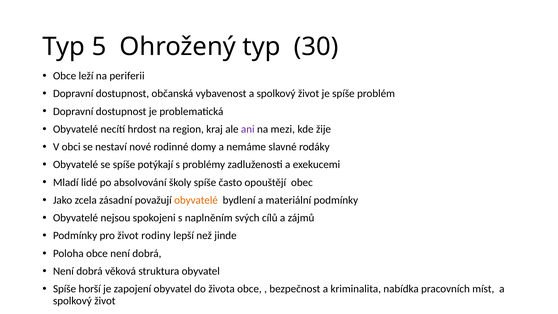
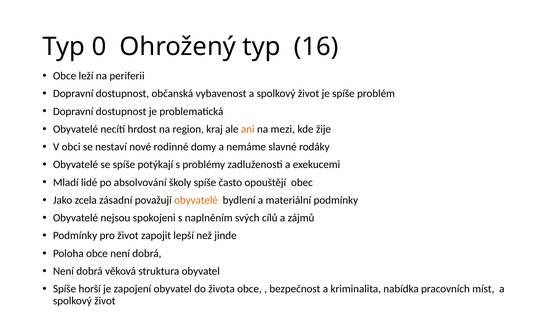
5: 5 -> 0 (99, 47)
30: 30 -> 16 (316, 47)
ani colour: purple -> orange (248, 129)
rodiny: rodiny -> zapojit (156, 236)
